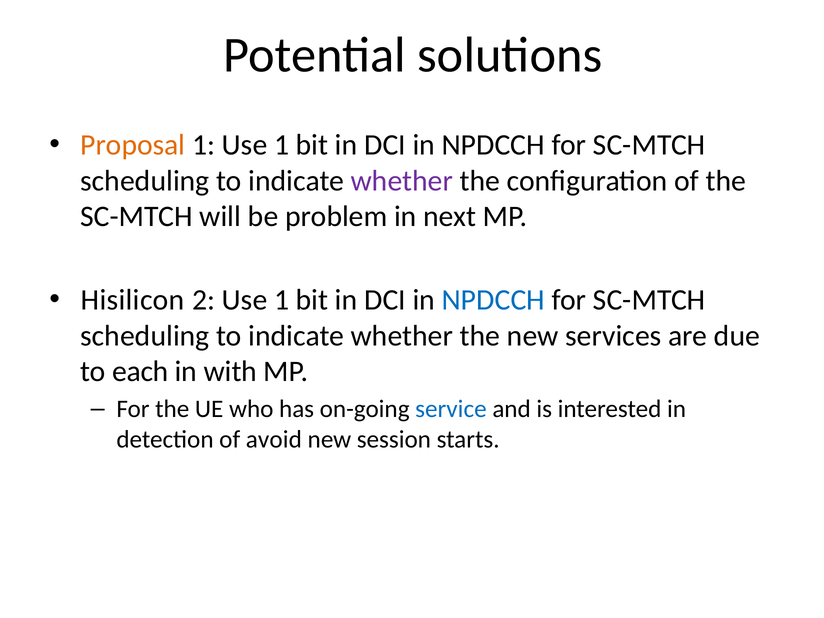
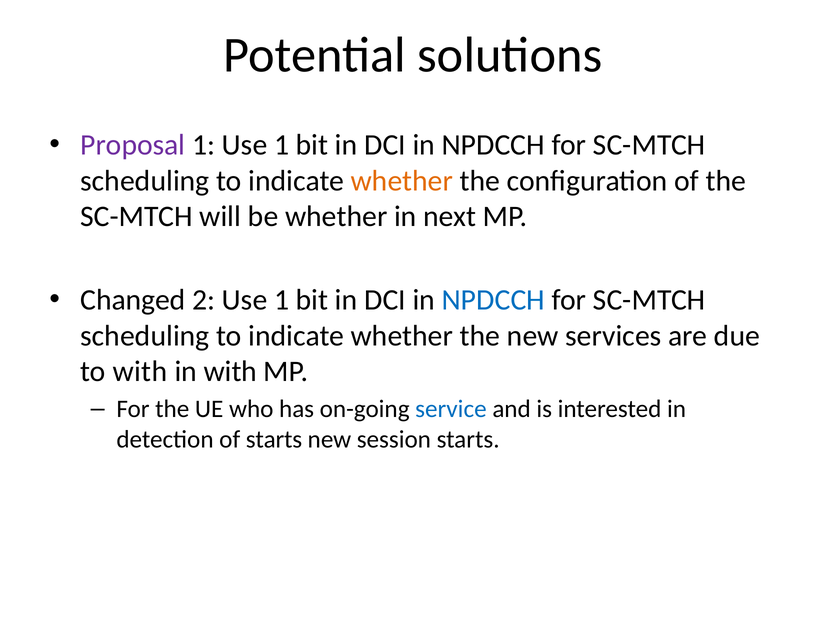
Proposal colour: orange -> purple (133, 145)
whether colour: purple -> orange (402, 181)
be problem: problem -> whether (336, 216)
Hisilicon: Hisilicon -> Changed (133, 300)
to each: each -> with (140, 371)
of avoid: avoid -> starts (274, 439)
